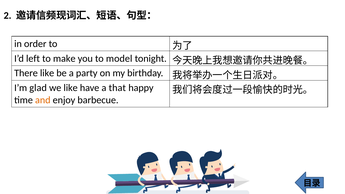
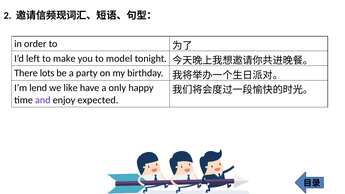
There like: like -> lots (47, 73)
glad: glad -> lend (38, 88)
that: that -> only (117, 88)
and colour: orange -> purple (43, 100)
barbecue: barbecue -> expected (98, 100)
